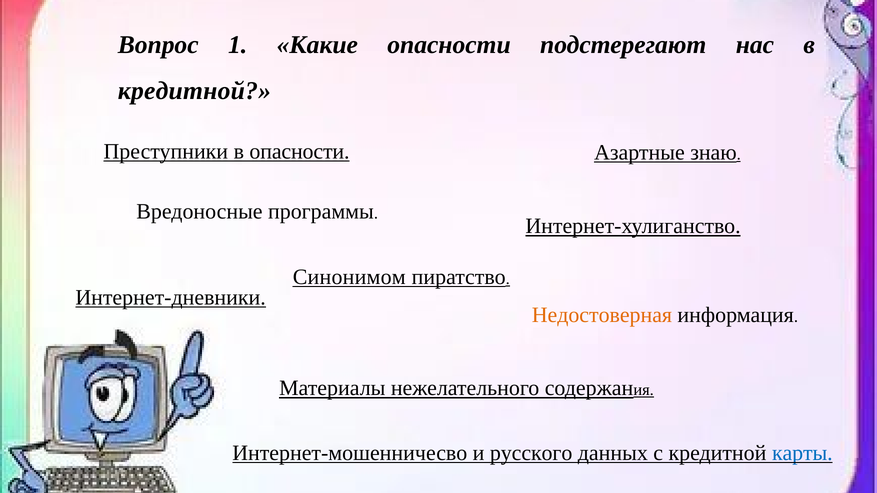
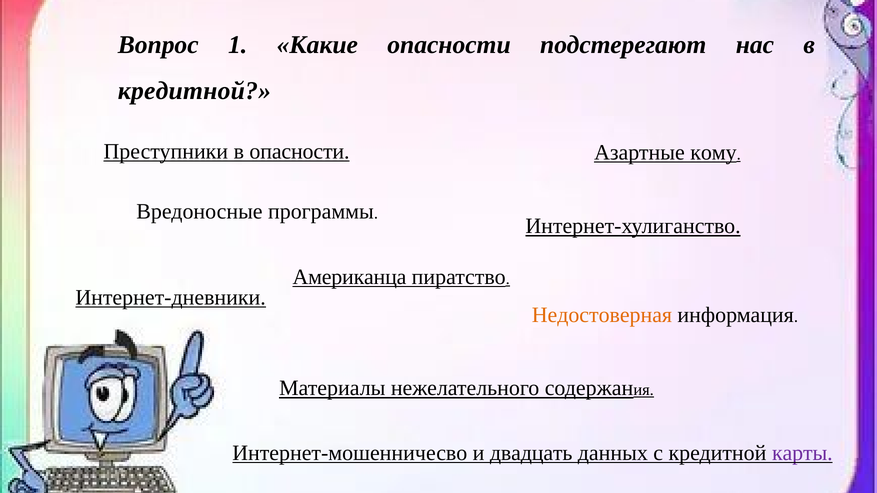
знаю: знаю -> кому (713, 152)
Синонимом: Синонимом -> Американца (349, 277)
русского: русского -> двадцать (531, 453)
карты colour: blue -> purple (802, 453)
